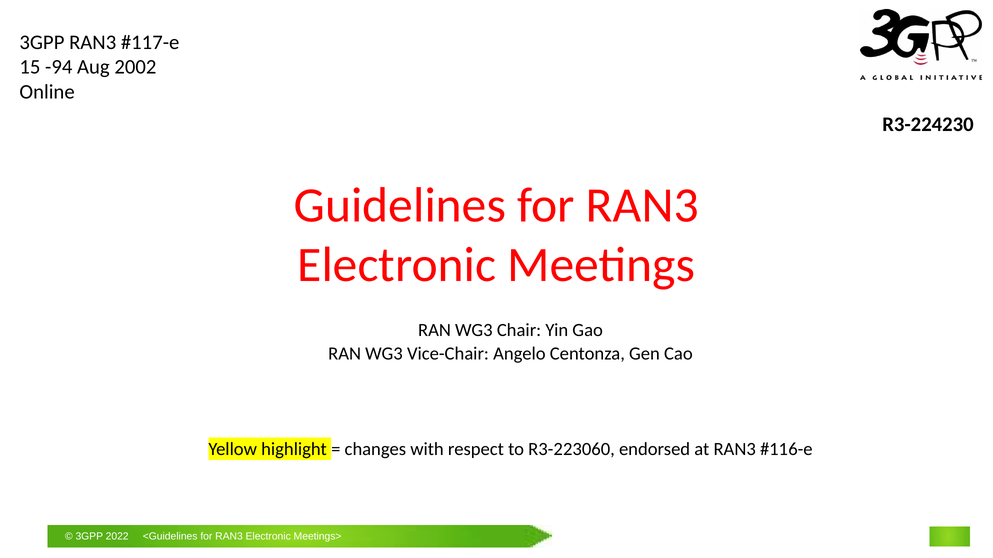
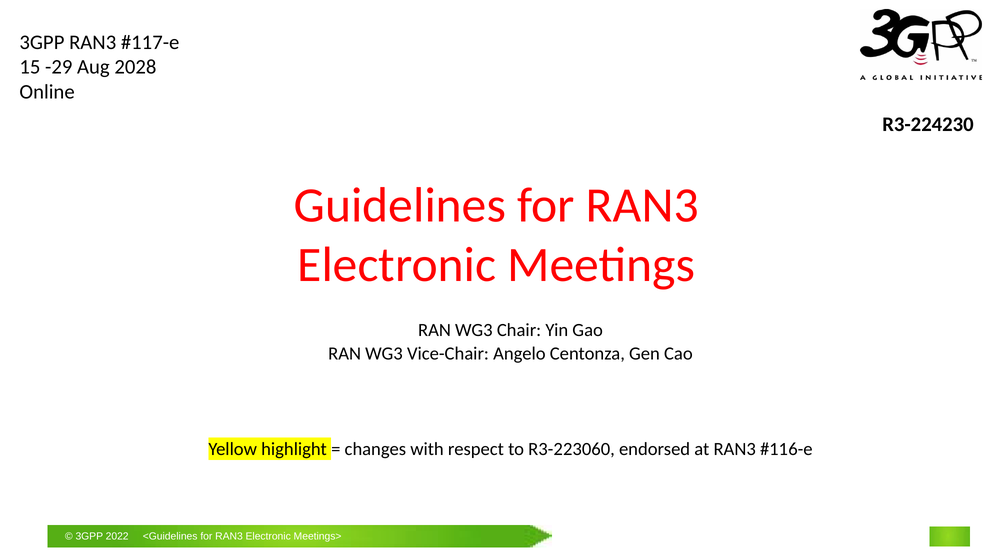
-94: -94 -> -29 (59, 67)
2002: 2002 -> 2028 (135, 67)
